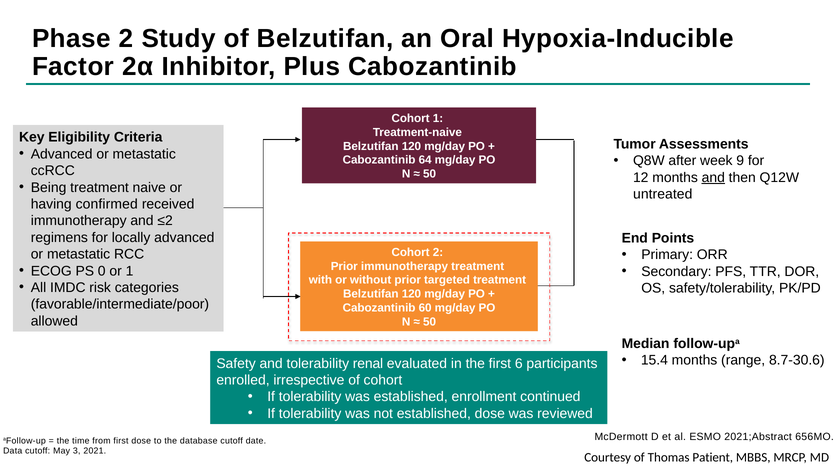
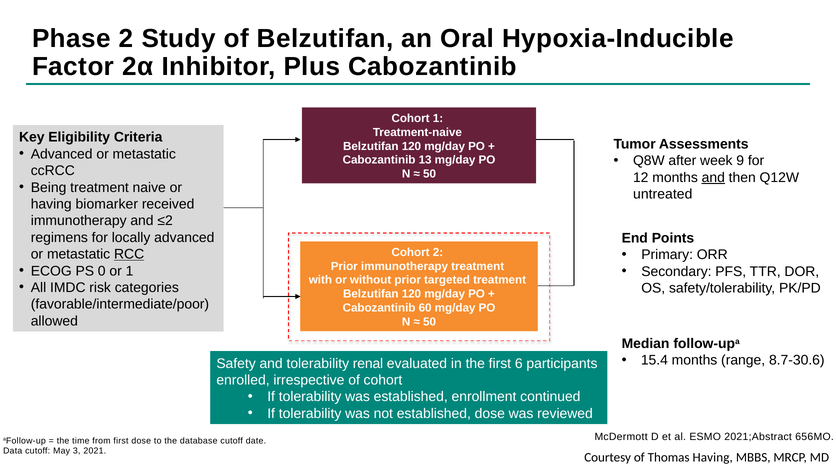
64: 64 -> 13 (425, 160)
confirmed: confirmed -> biomarker (107, 204)
RCC underline: none -> present (129, 254)
Thomas Patient: Patient -> Having (713, 457)
